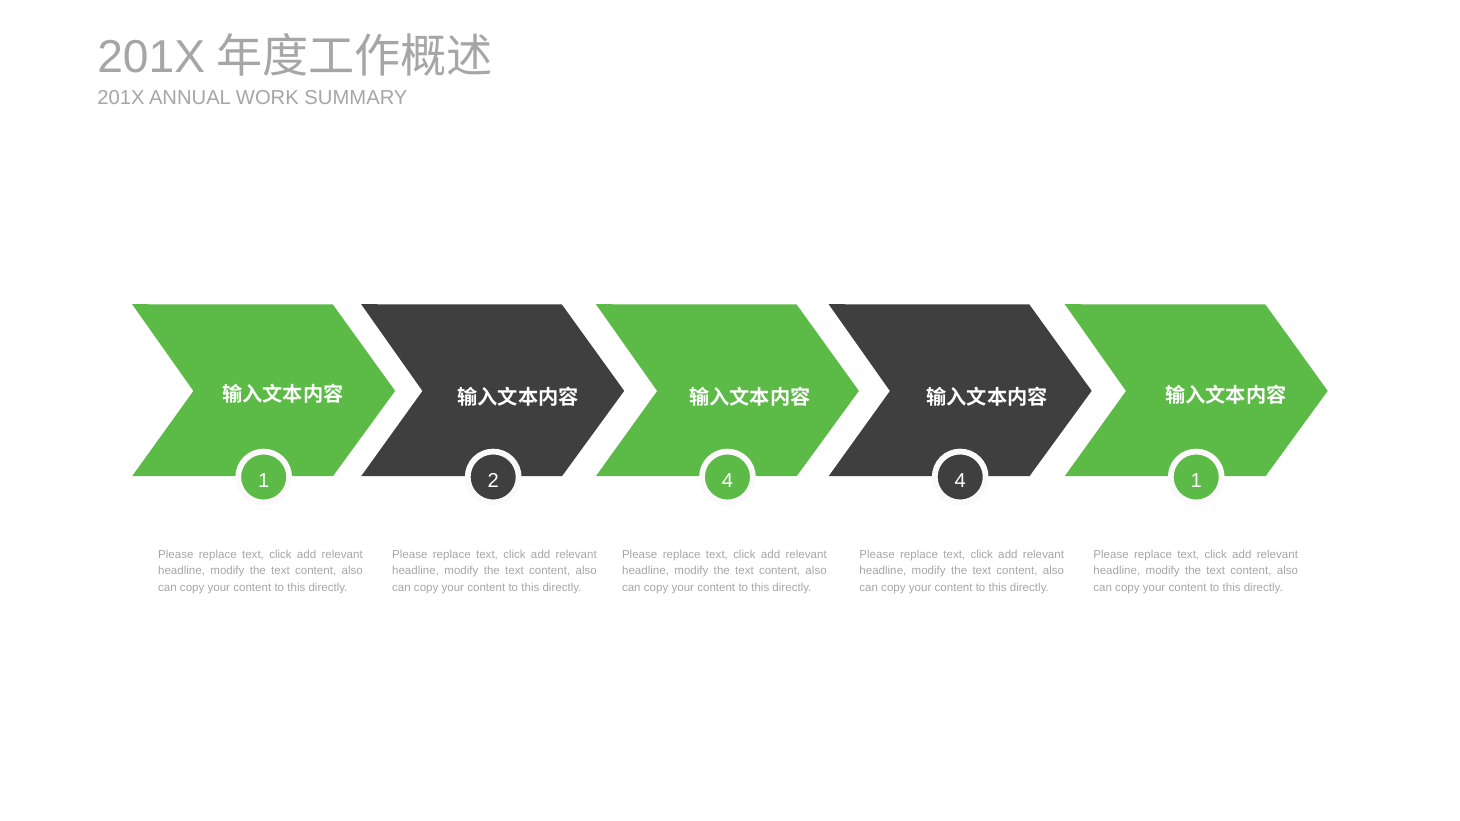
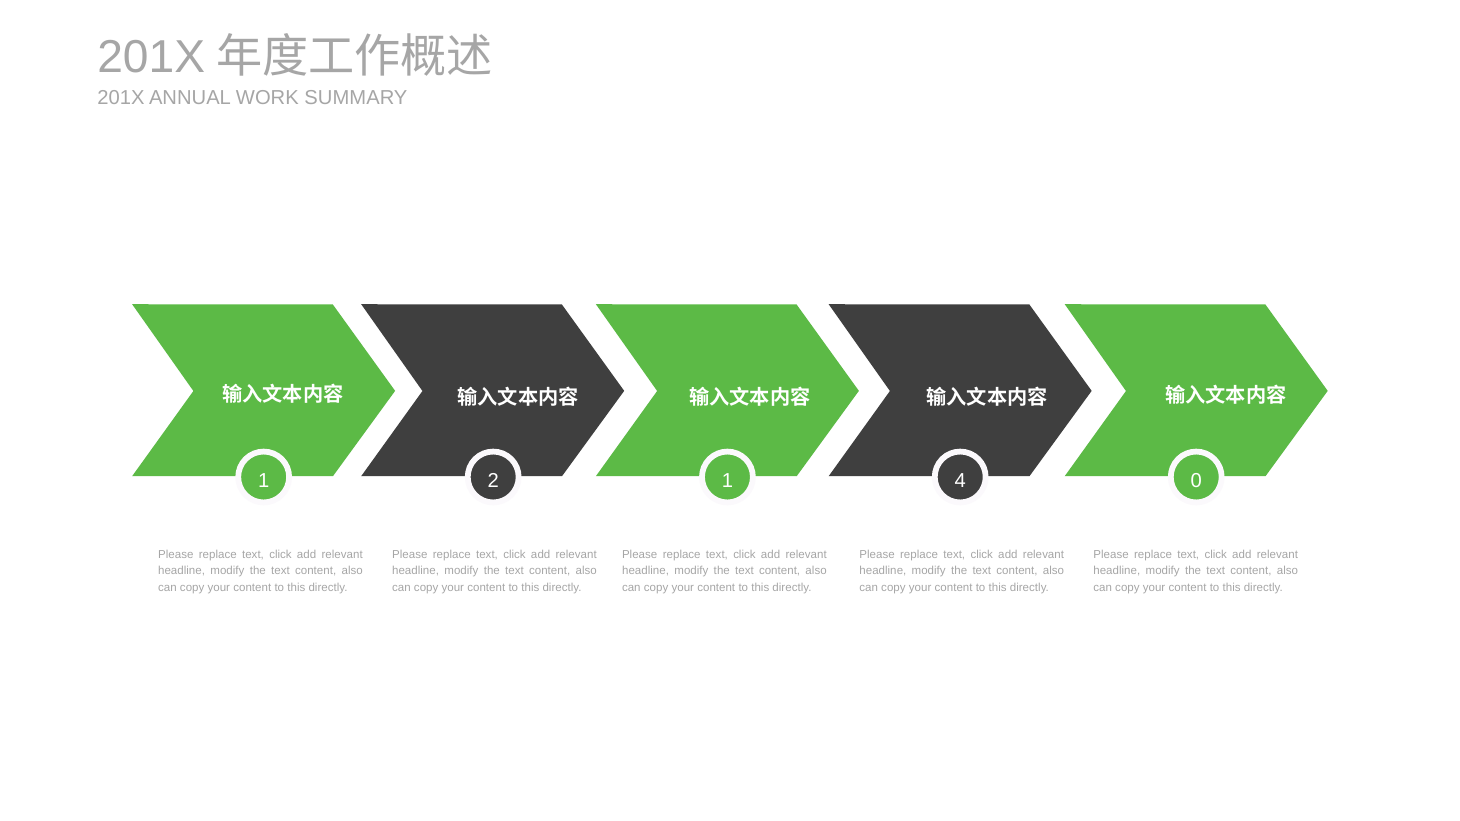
2 4: 4 -> 1 (727, 481)
4 1: 1 -> 0 (1196, 481)
